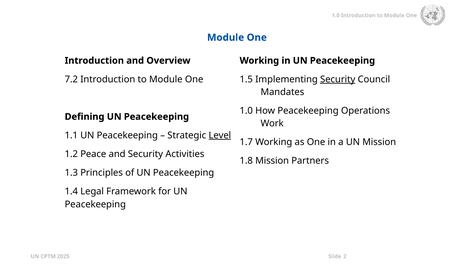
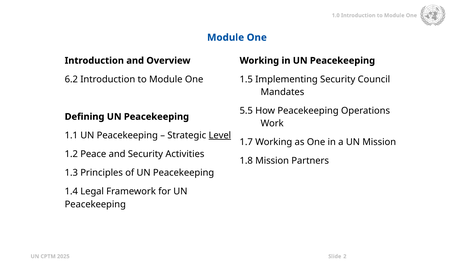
7.2: 7.2 -> 6.2 (71, 79)
Security underline: present -> none (338, 79)
1.0: 1.0 -> 5.5 (246, 111)
